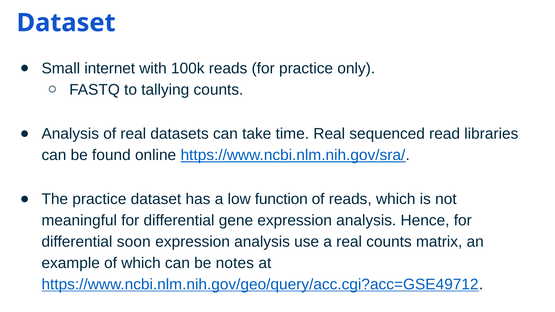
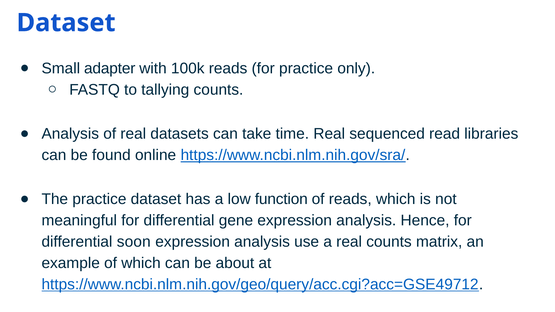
internet: internet -> adapter (110, 68)
notes: notes -> about (235, 263)
